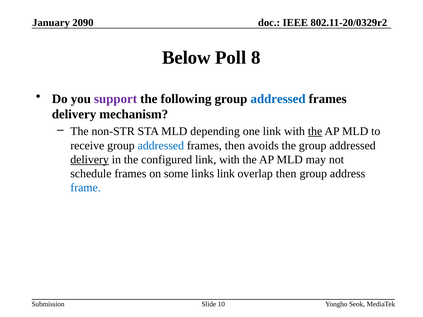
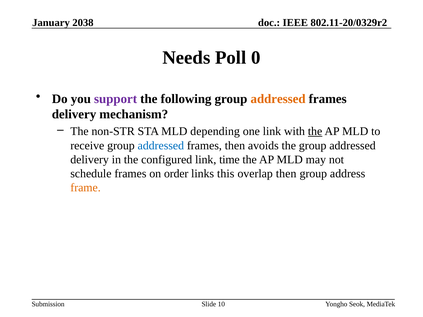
2090: 2090 -> 2038 (83, 23)
Below: Below -> Needs (186, 58)
8: 8 -> 0 (256, 58)
addressed colour: blue -> orange (278, 99)
delivery underline: present -> none (90, 160)
configured link with: with -> time (229, 160)
some: some -> order (176, 174)
links link: link -> this (226, 174)
frame colour: blue -> orange (86, 188)
